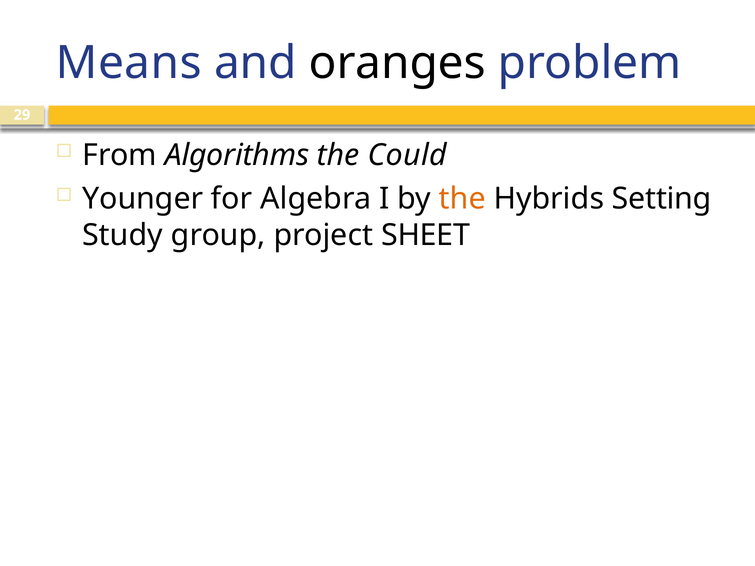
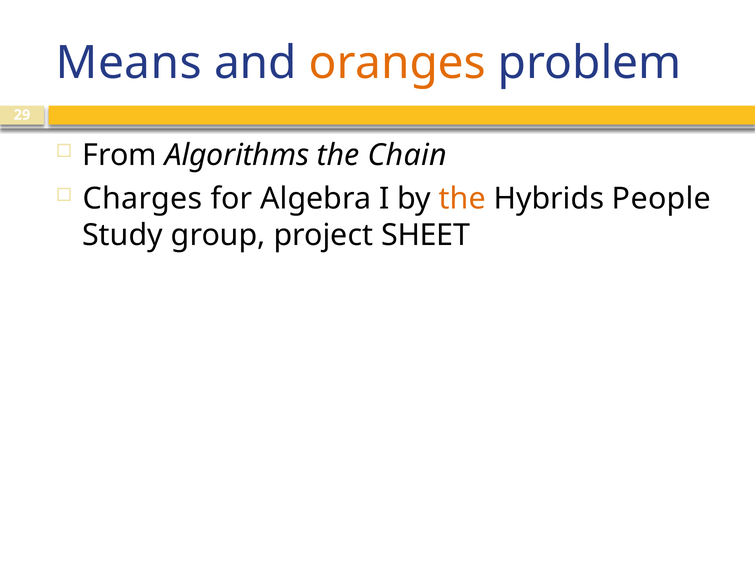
oranges colour: black -> orange (397, 63)
Could: Could -> Chain (407, 155)
Younger: Younger -> Charges (143, 199)
Setting: Setting -> People (662, 199)
